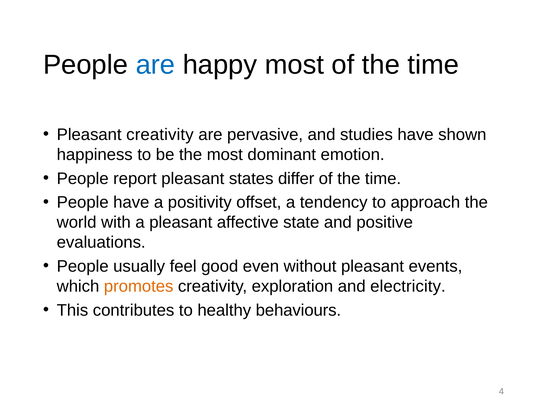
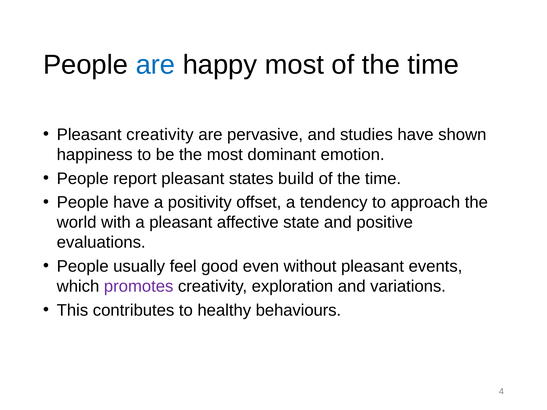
differ: differ -> build (296, 179)
promotes colour: orange -> purple (139, 287)
electricity: electricity -> variations (408, 287)
